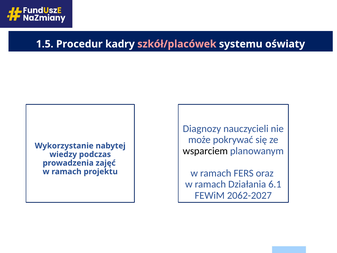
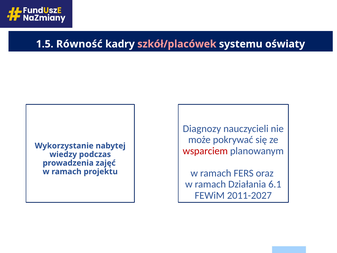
Procedur: Procedur -> Równość (79, 44)
wsparciem colour: black -> red (205, 151)
2062-2027: 2062-2027 -> 2011-2027 (249, 195)
